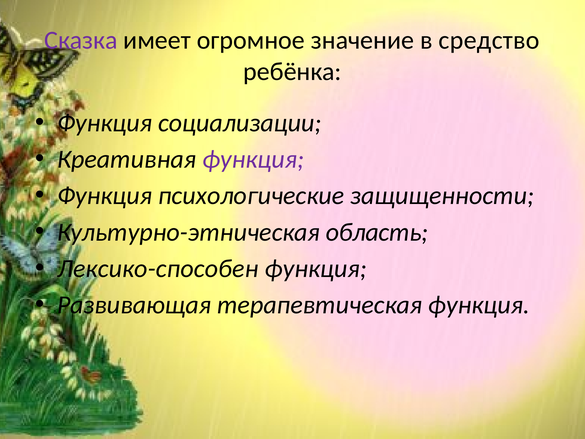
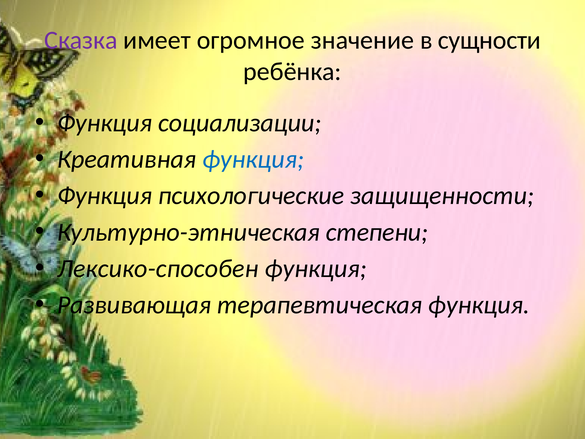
средство: средство -> сущности (489, 40)
функция colour: purple -> blue (253, 159)
область: область -> степени (377, 232)
